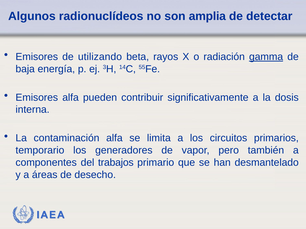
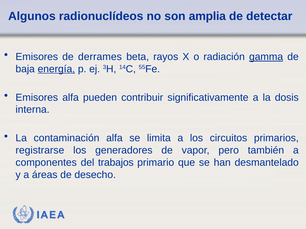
utilizando: utilizando -> derrames (100, 57)
energía underline: none -> present (56, 69)
temporario: temporario -> registrarse (40, 151)
